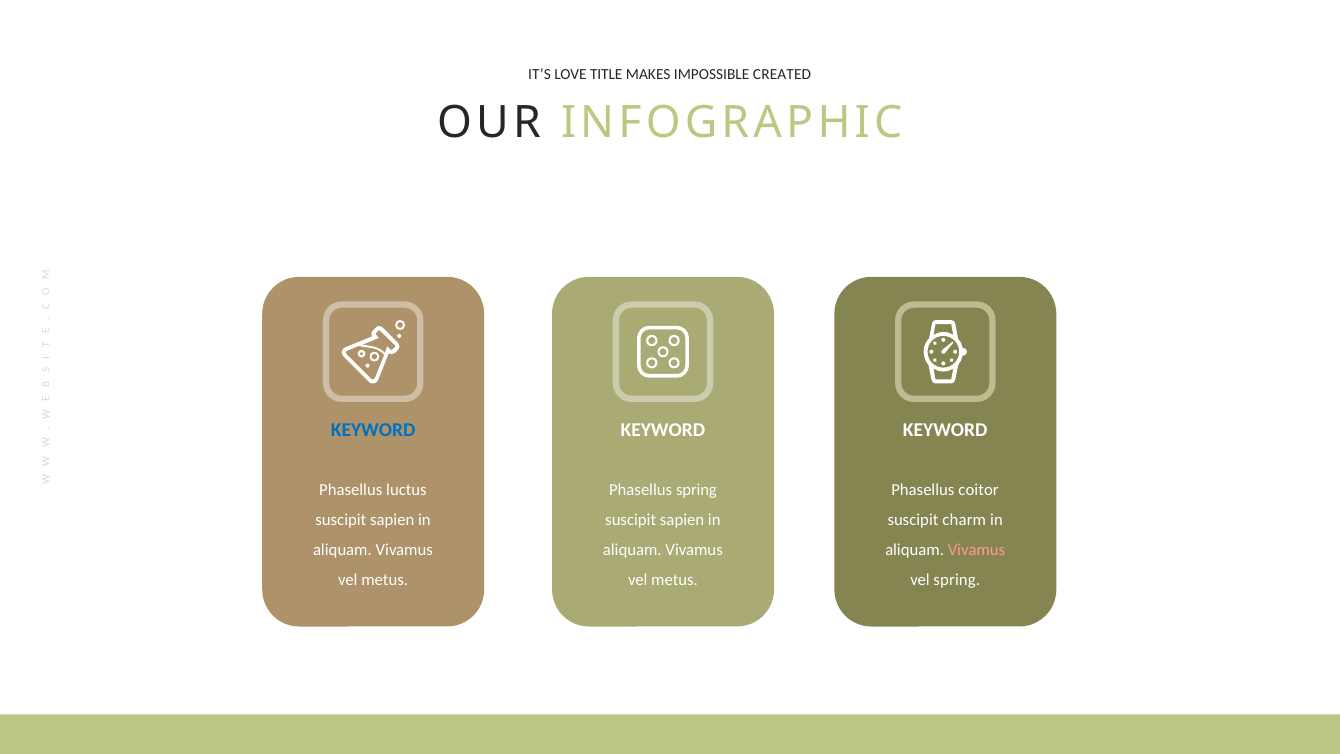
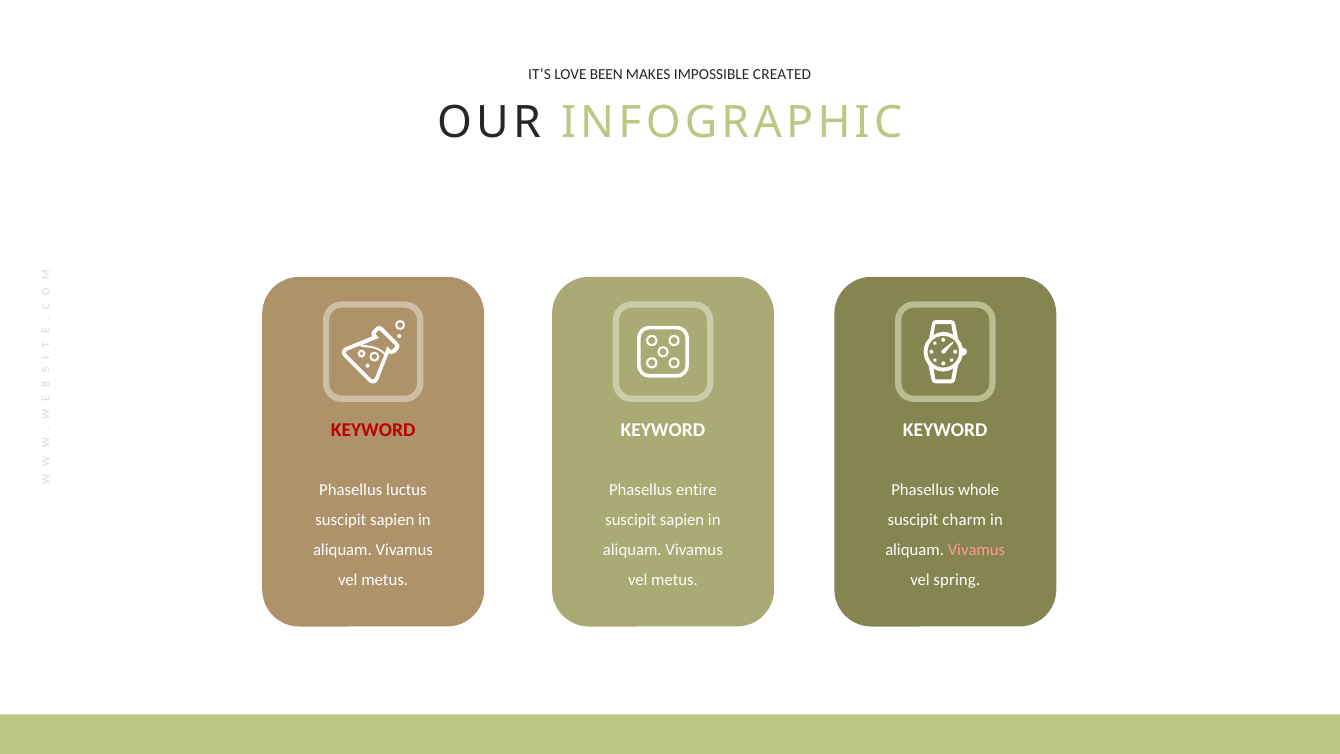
TITLE: TITLE -> BEEN (606, 74)
KEYWORD colour: blue -> red (373, 430)
Phasellus spring: spring -> entire (696, 490)
coitor: coitor -> whole (979, 490)
